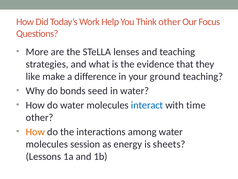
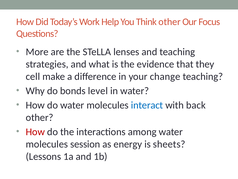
like: like -> cell (33, 76)
ground: ground -> change (165, 76)
seed: seed -> level (98, 91)
time: time -> back (196, 105)
How colour: orange -> red (35, 131)
